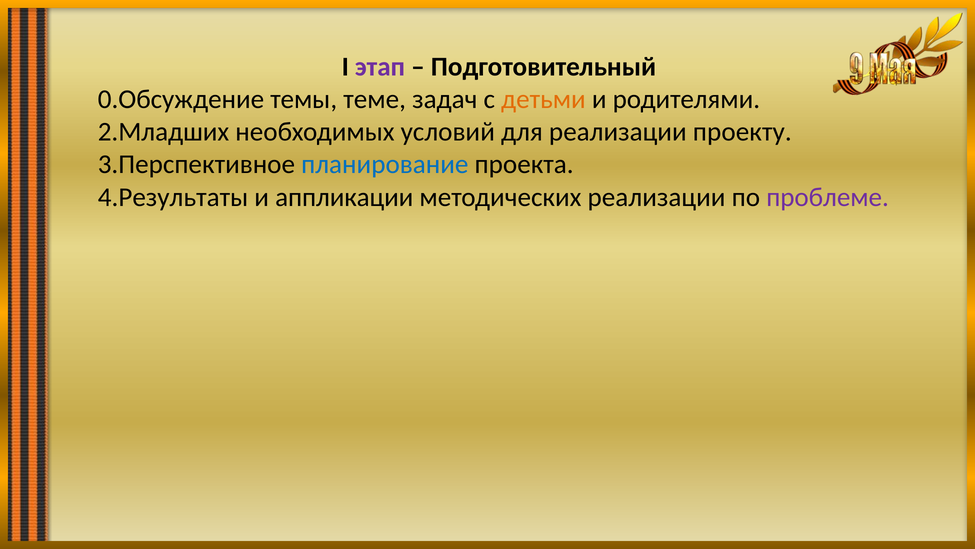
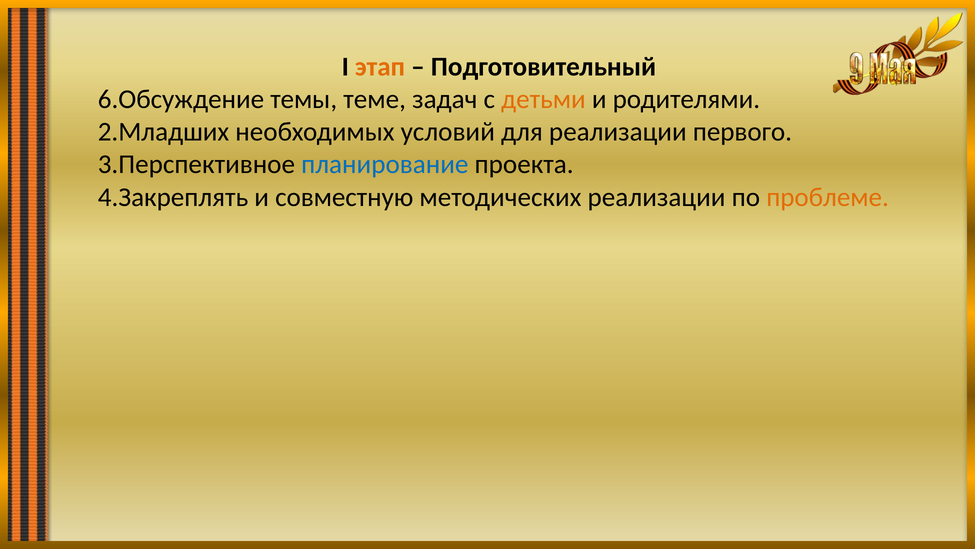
этап colour: purple -> orange (380, 67)
0.Обсуждение: 0.Обсуждение -> 6.Обсуждение (181, 99)
проекту: проекту -> первого (742, 132)
4.Результаты: 4.Результаты -> 4.Закреплять (173, 197)
аппликации: аппликации -> совместную (344, 197)
проблеме colour: purple -> orange (828, 197)
